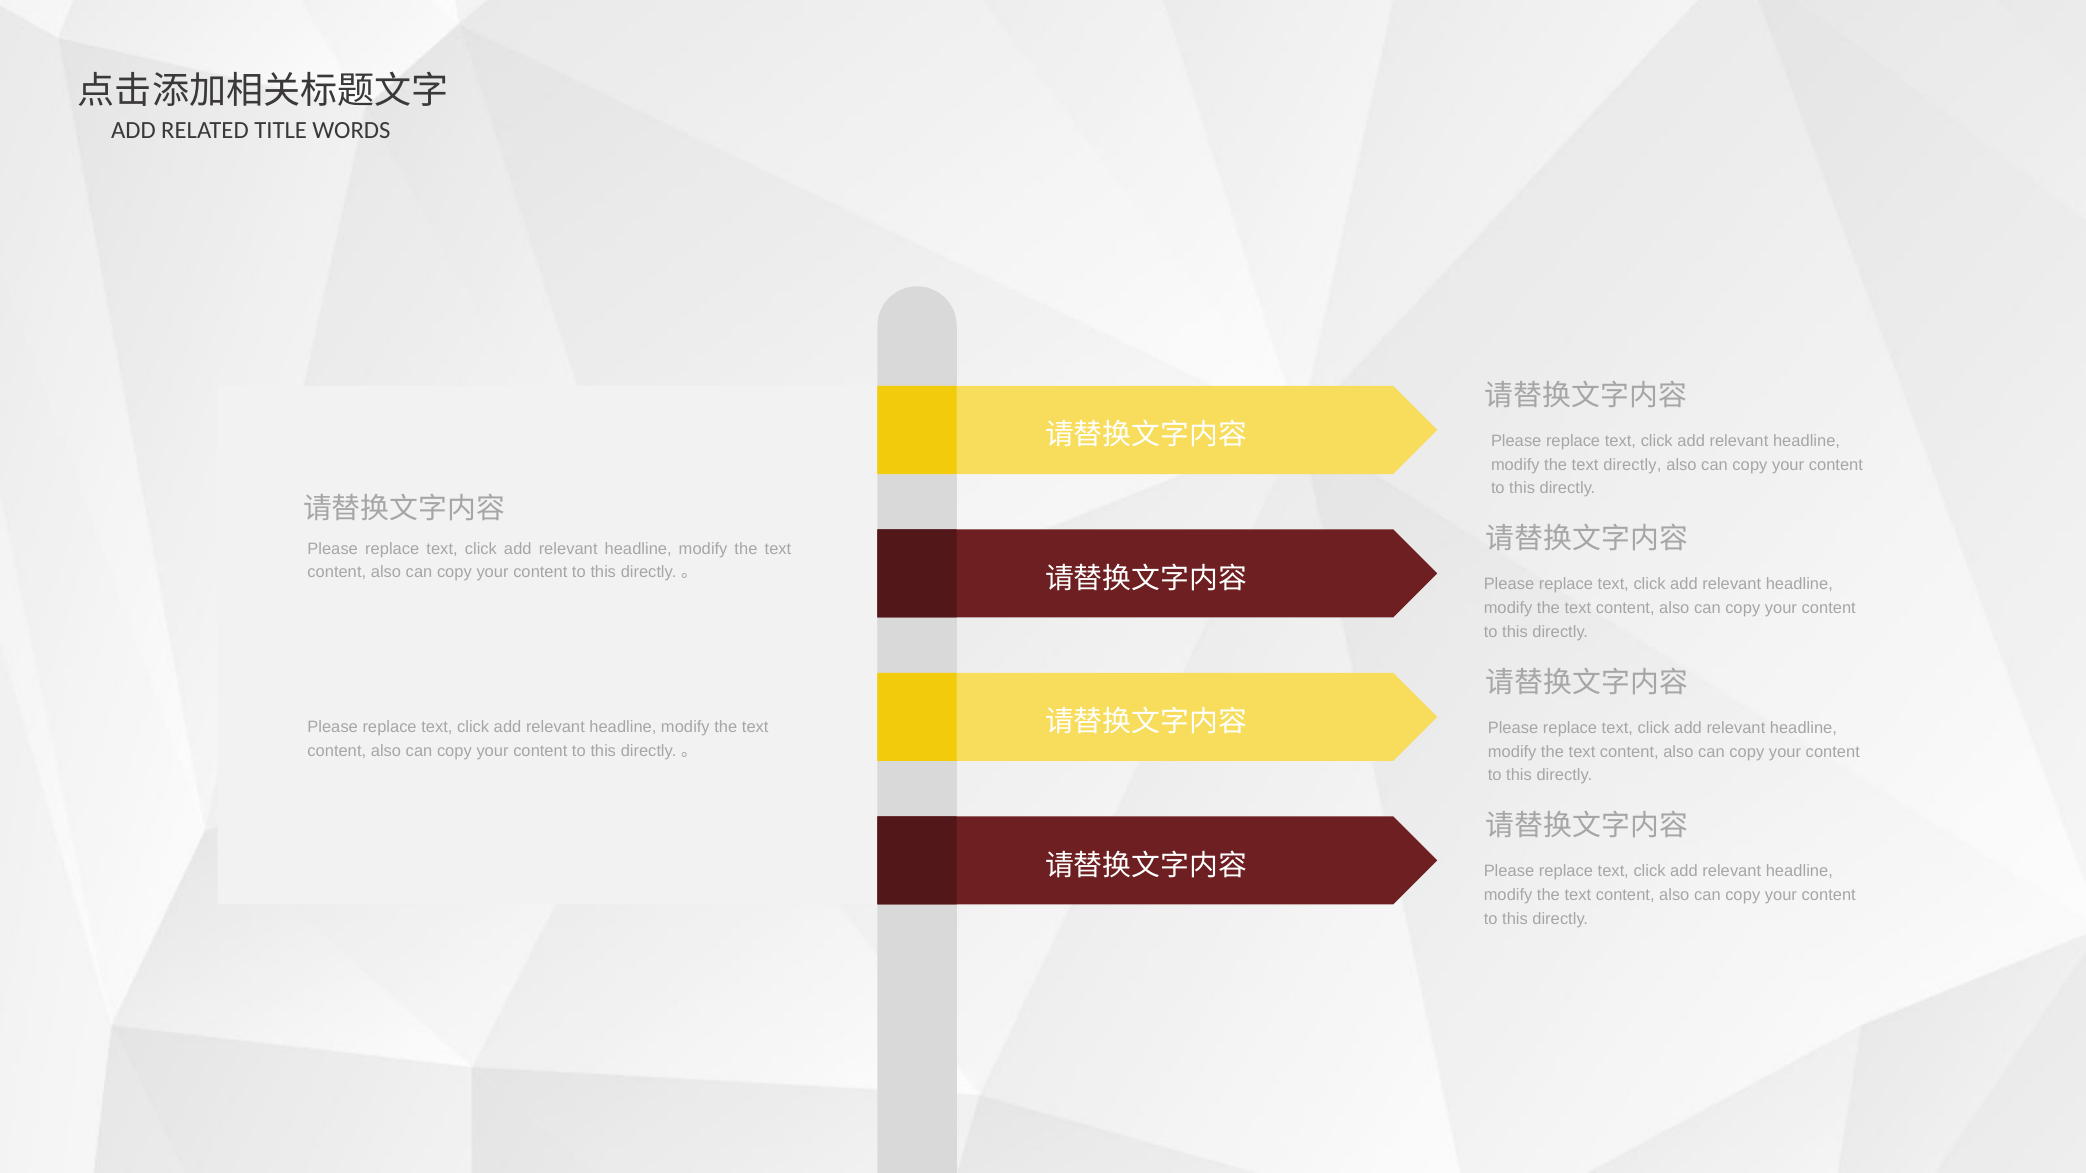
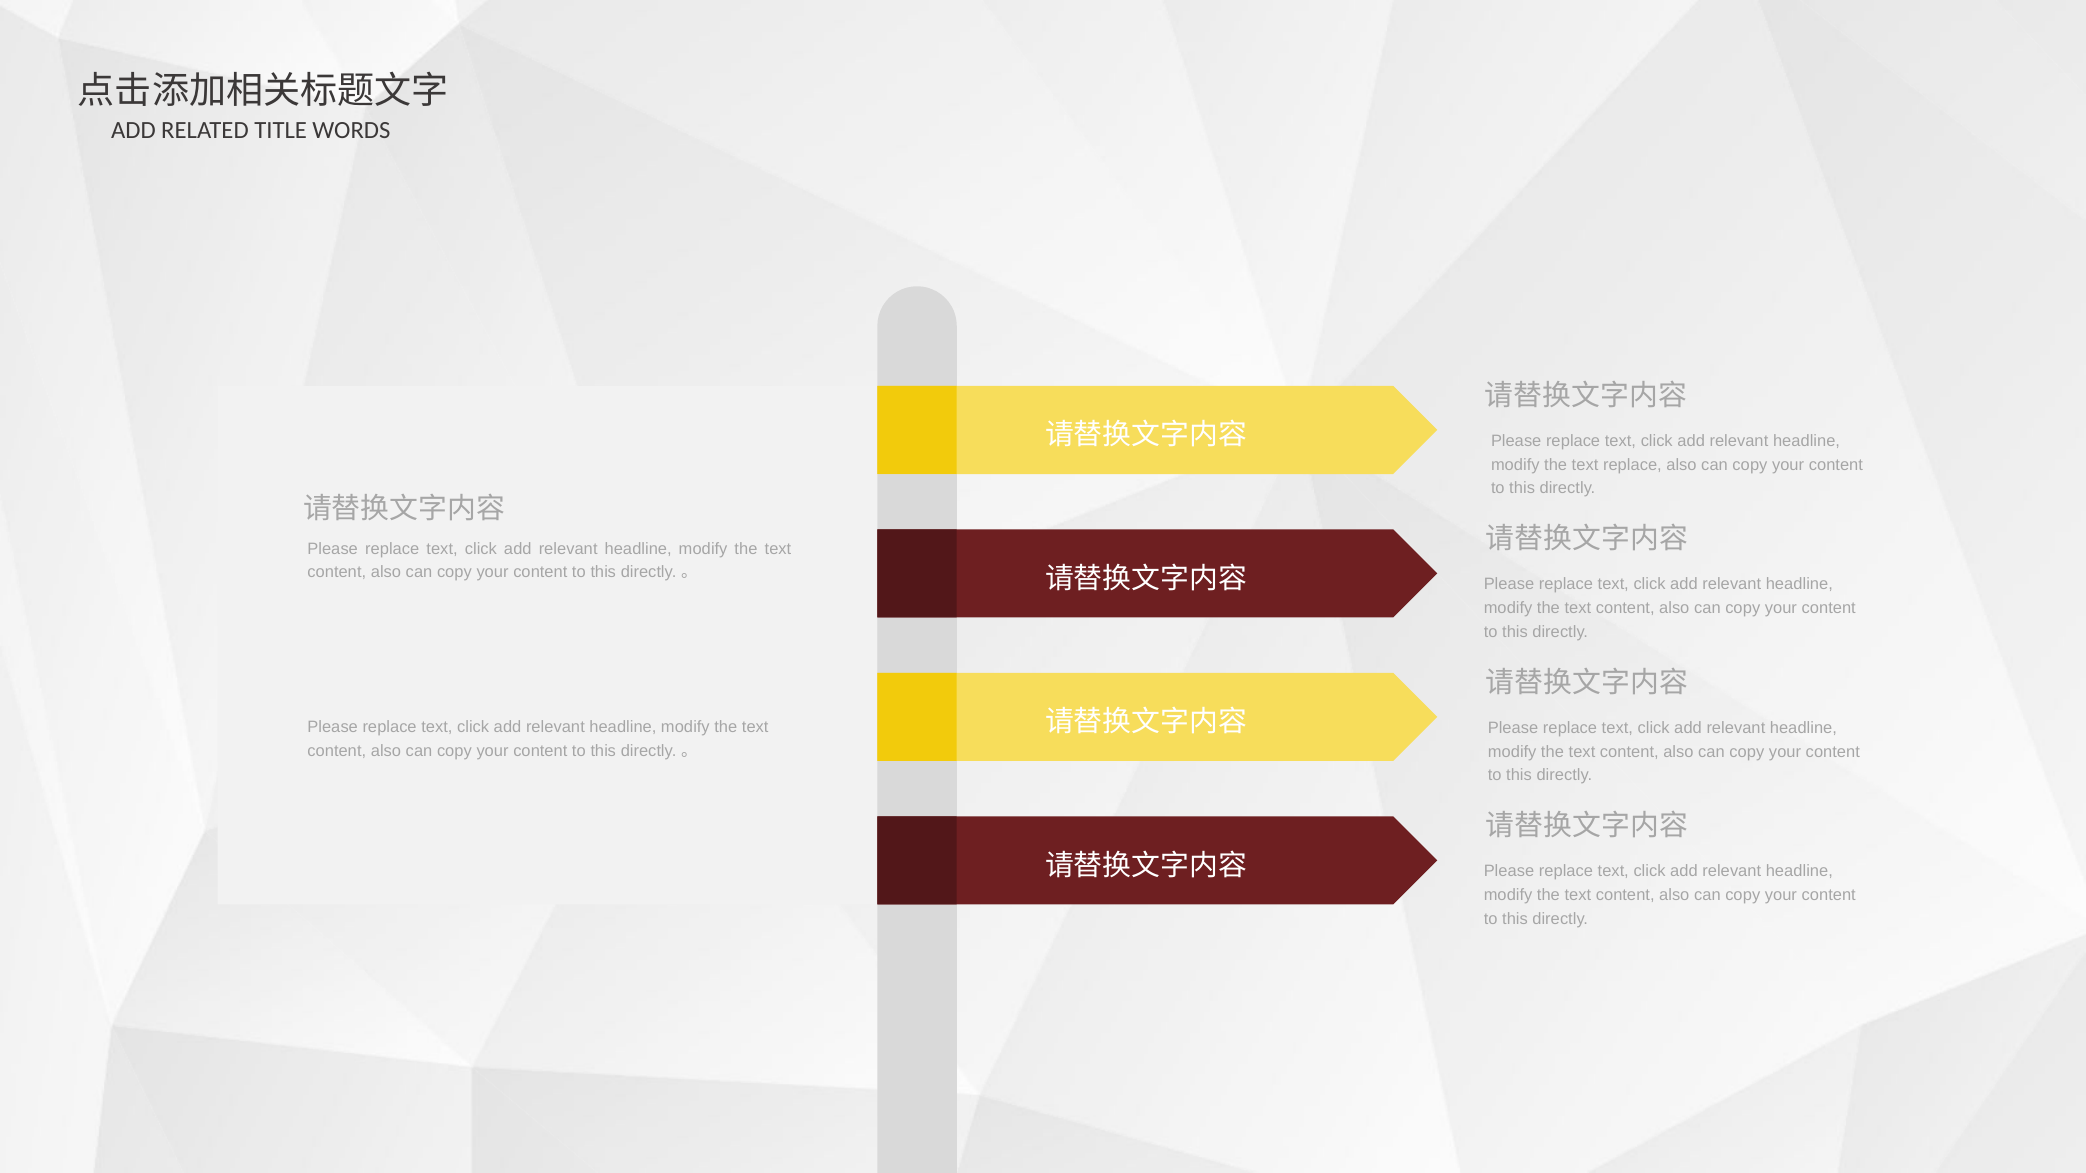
text directly: directly -> replace (1632, 465)
